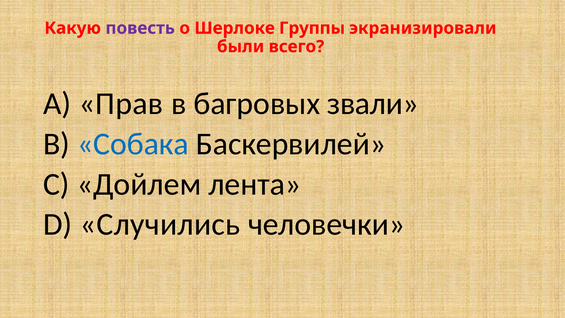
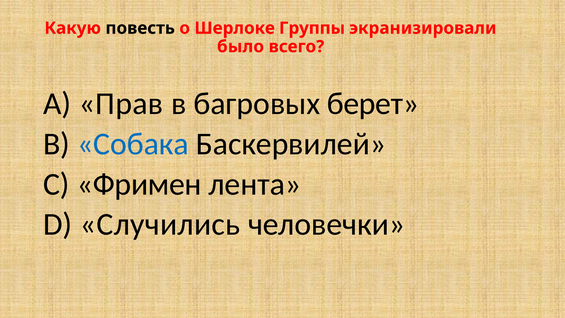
повесть colour: purple -> black (140, 28)
были: были -> было (240, 47)
звали: звали -> берет (373, 104)
Дойлем: Дойлем -> Фримен (139, 184)
